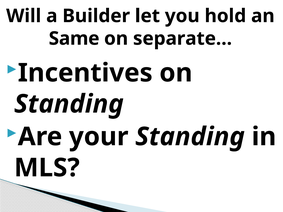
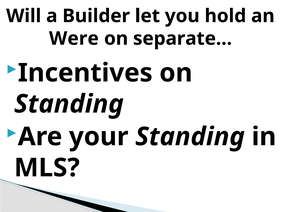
Same: Same -> Were (74, 39)
